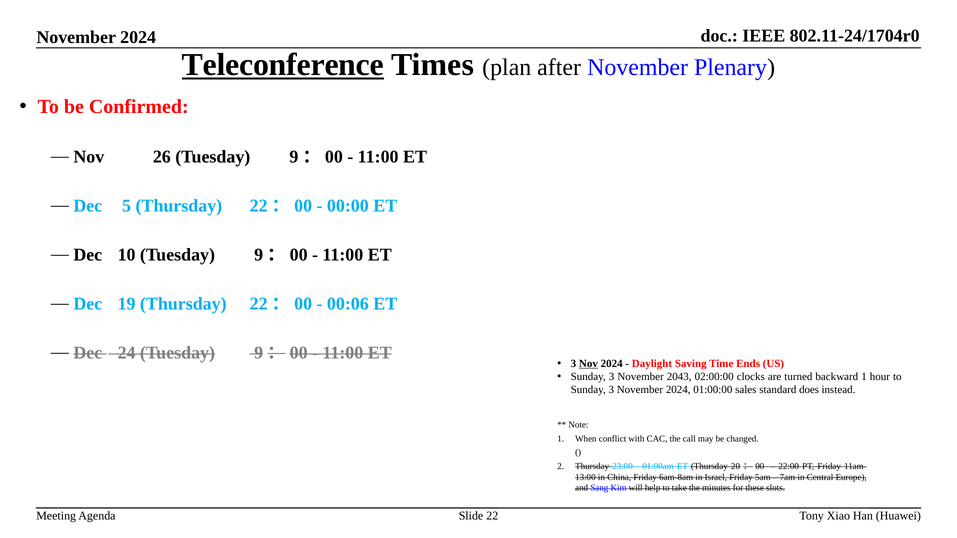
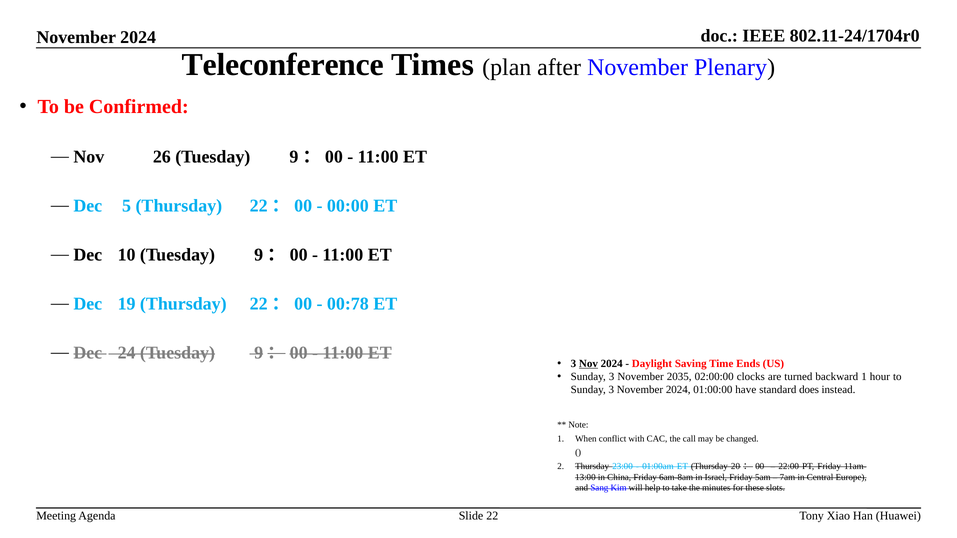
Teleconference underline: present -> none (283, 65)
00:06: 00:06 -> 00:78 (348, 304)
2043: 2043 -> 2035 (679, 377)
sales: sales -> have (746, 390)
